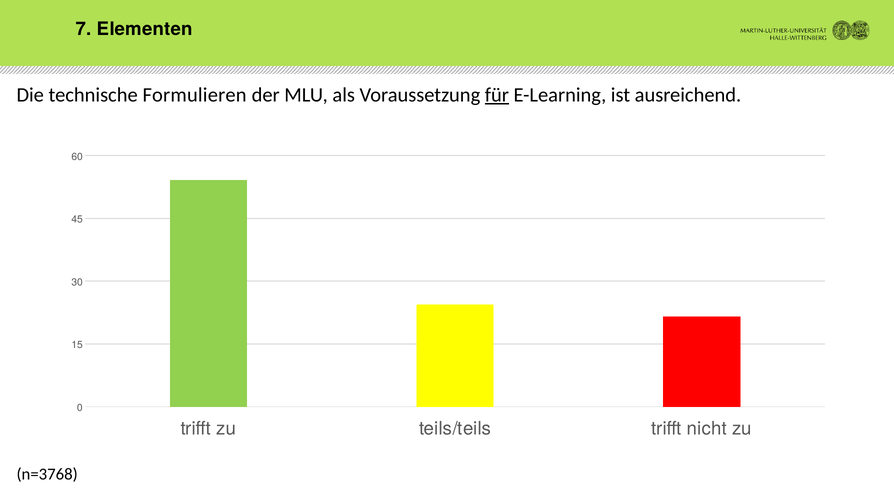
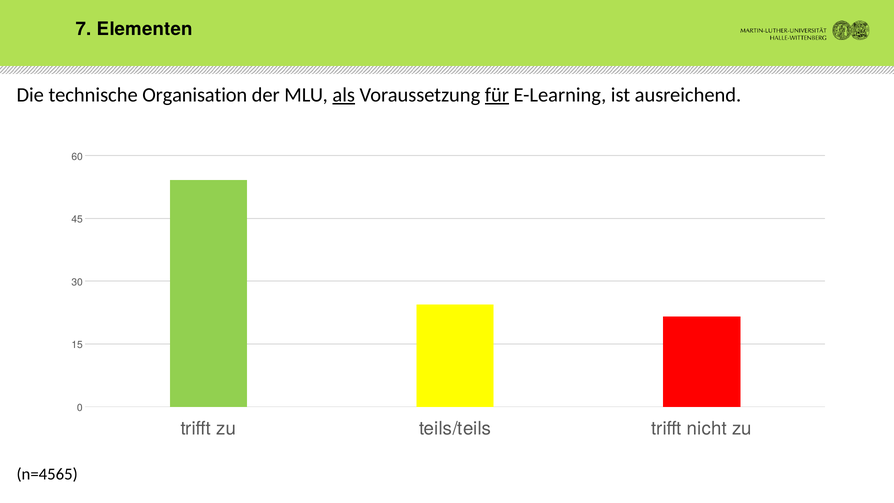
Formulieren: Formulieren -> Organisation (195, 95)
als underline: none -> present (344, 95)
n=3768: n=3768 -> n=4565 (47, 474)
